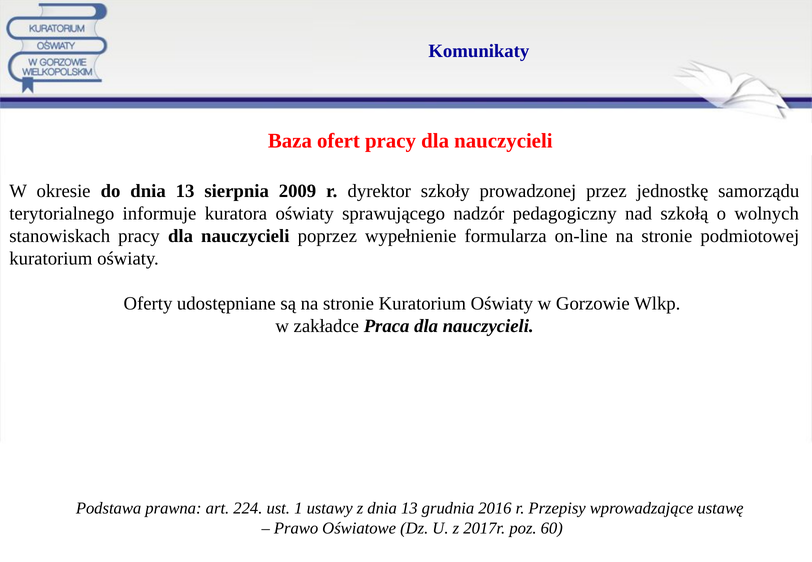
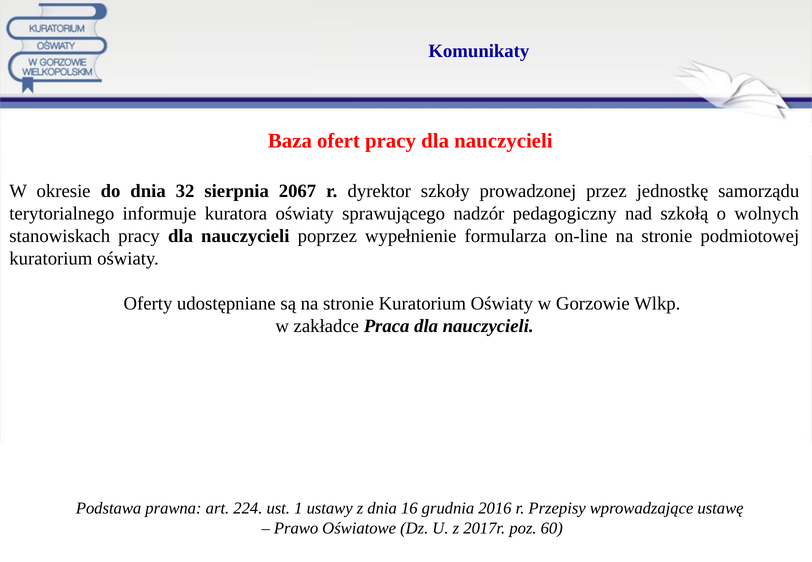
do dnia 13: 13 -> 32 (185, 191)
2009: 2009 -> 2067 (298, 191)
z dnia 13: 13 -> 16 (409, 508)
